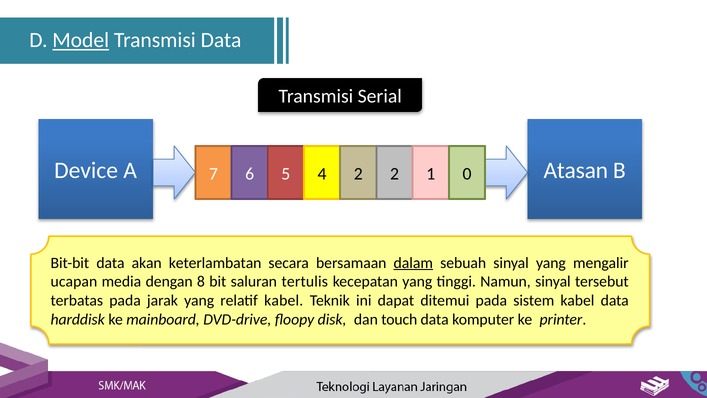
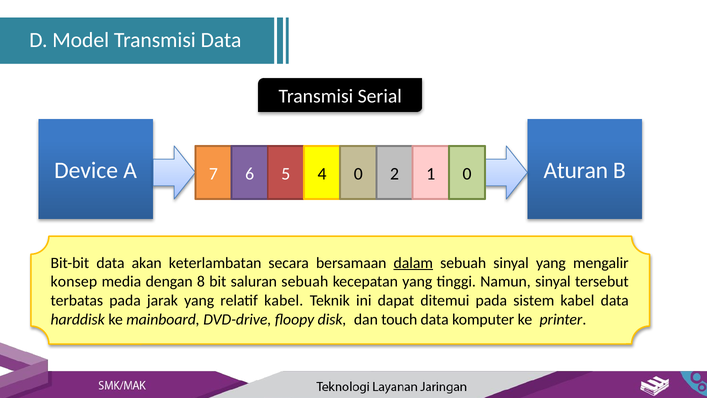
Model underline: present -> none (81, 40)
Atasan: Atasan -> Aturan (576, 171)
4 2: 2 -> 0 (358, 174)
ucapan: ucapan -> konsep (74, 282)
saluran tertulis: tertulis -> sebuah (305, 282)
